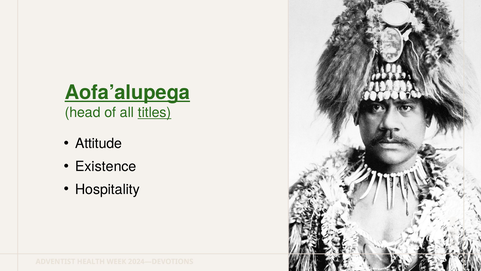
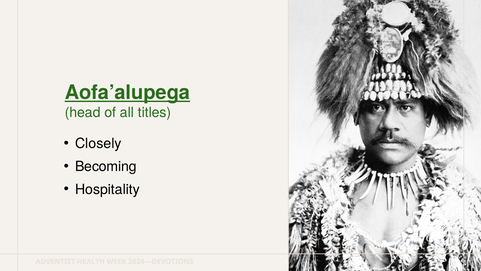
titles underline: present -> none (155, 112)
Attitude: Attitude -> Closely (98, 143)
Existence: Existence -> Becoming (106, 166)
